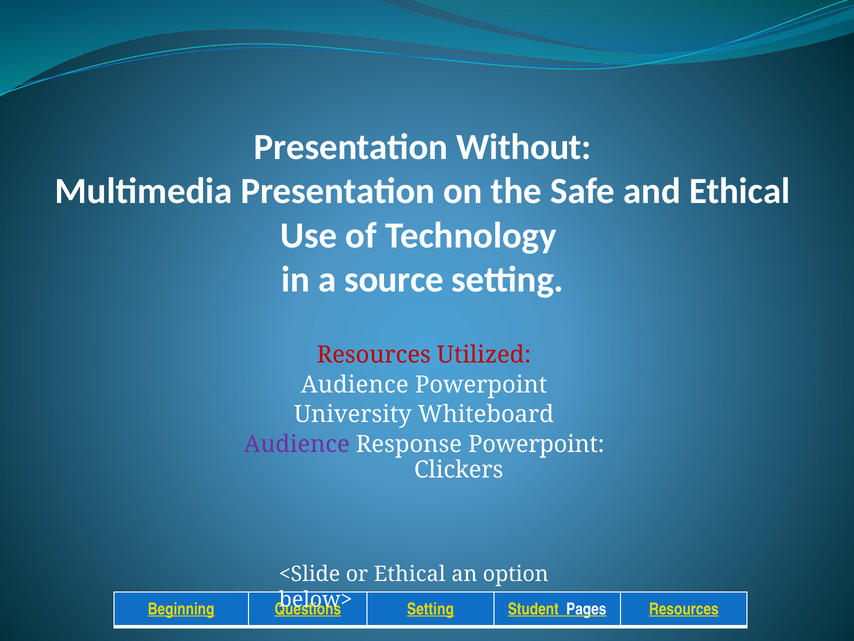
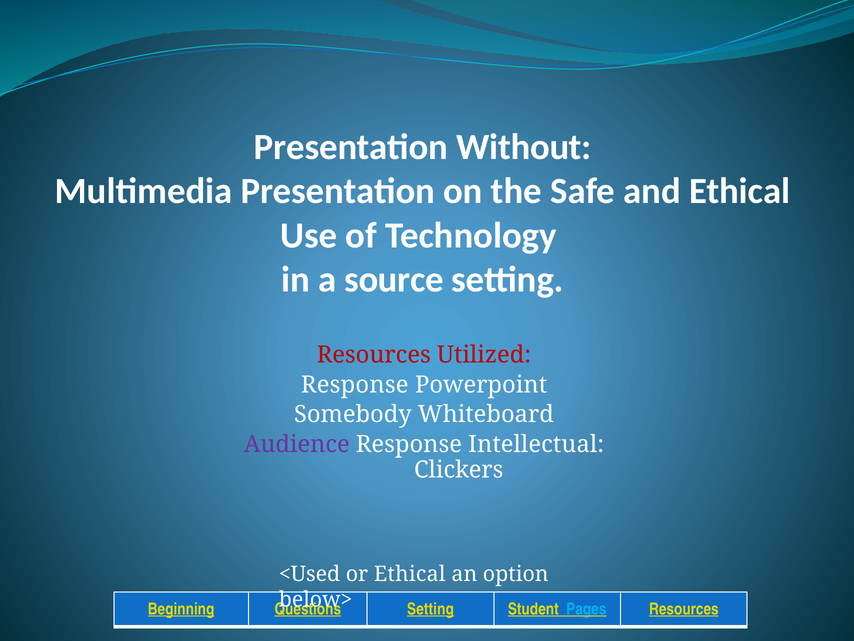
Audience: Audience -> Response (355, 384)
University: University -> Somebody (353, 414)
Response Powerpoint: Powerpoint -> Intellectual (536, 444)
<Slide: <Slide -> <Used (310, 574)
Pages colour: white -> light blue (586, 609)
